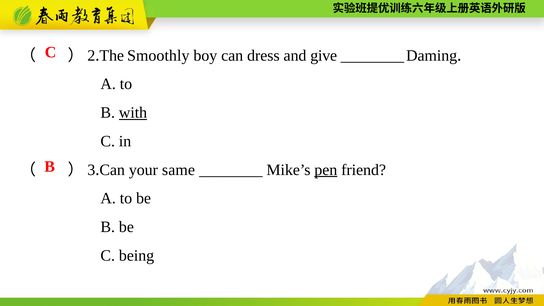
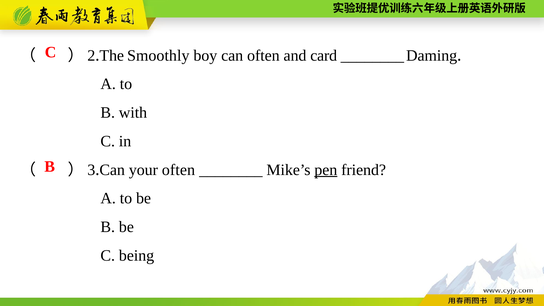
can dress: dress -> often (263, 56)
give: give -> card (324, 56)
with underline: present -> none (133, 113)
your same: same -> often (178, 170)
